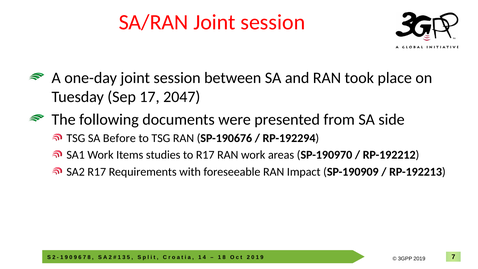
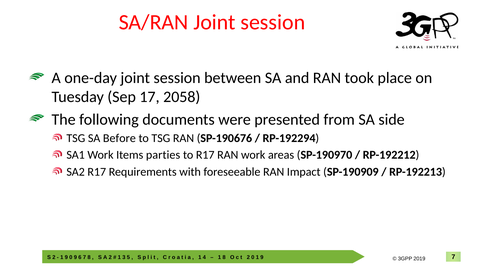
2047: 2047 -> 2058 (182, 97)
studies: studies -> parties (163, 155)
